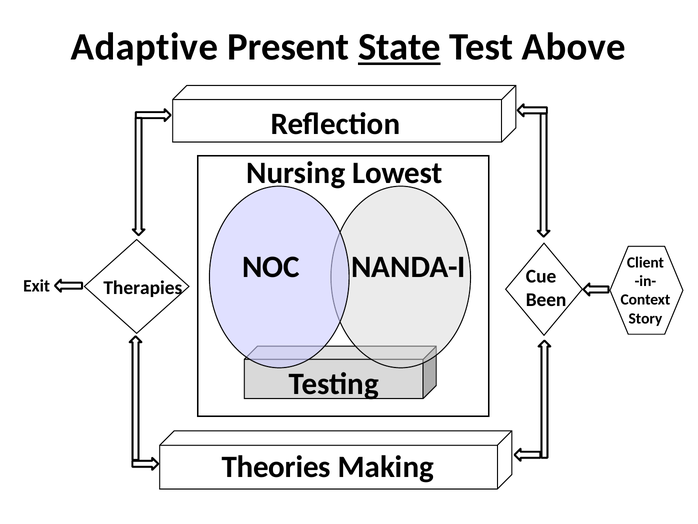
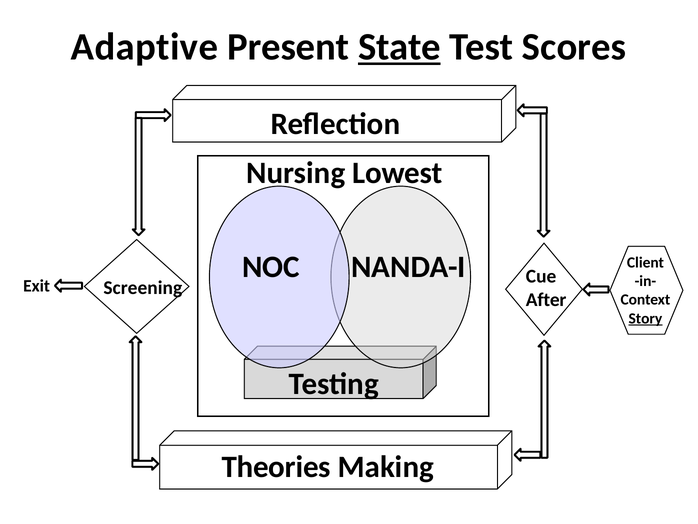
Above: Above -> Scores (574, 47)
Therapies: Therapies -> Screening (143, 288)
Been: Been -> After (546, 299)
Story underline: none -> present (645, 318)
